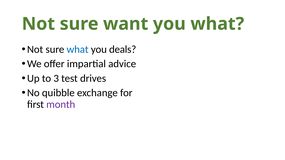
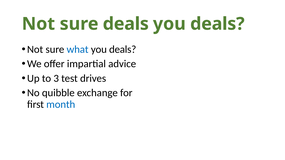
sure want: want -> deals (126, 24)
what: what -> deals (217, 24)
month colour: purple -> blue (61, 105)
